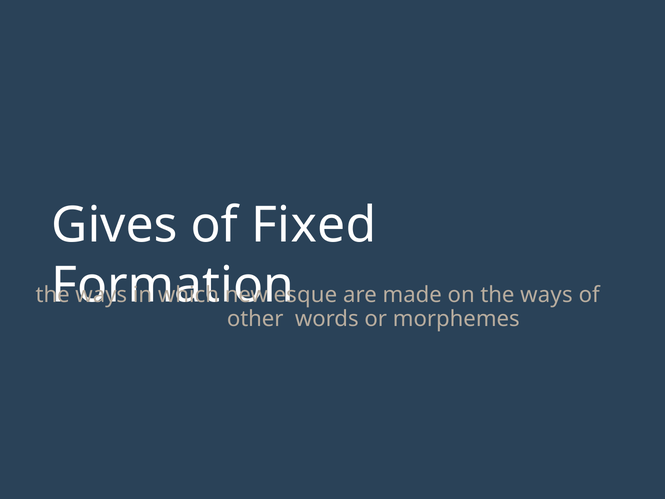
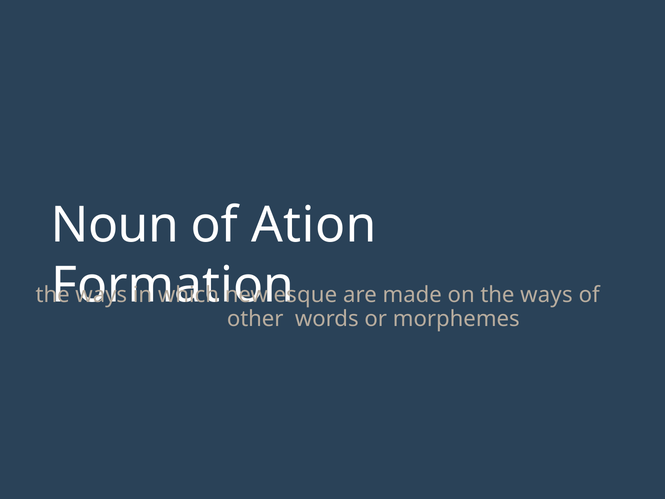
Gives: Gives -> Noun (115, 225)
Fixed: Fixed -> Ation (314, 225)
